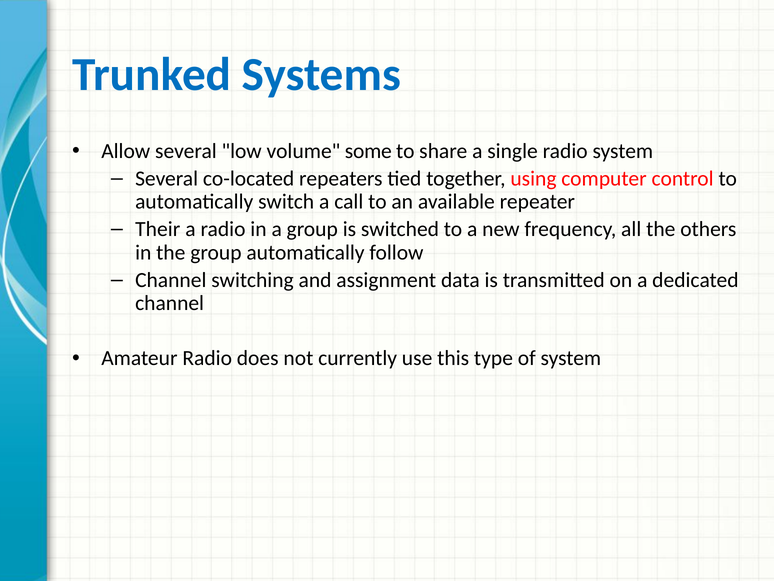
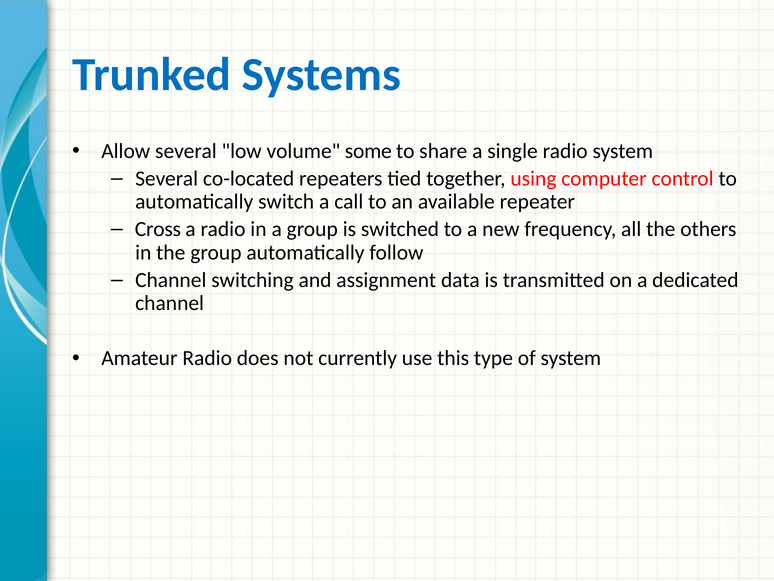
Their: Their -> Cross (158, 229)
